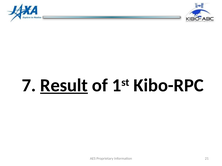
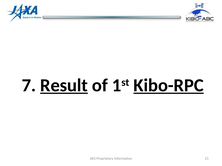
Kibo-RPC underline: none -> present (169, 86)
